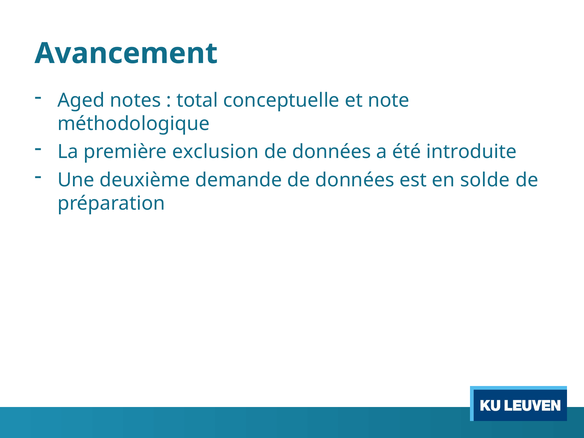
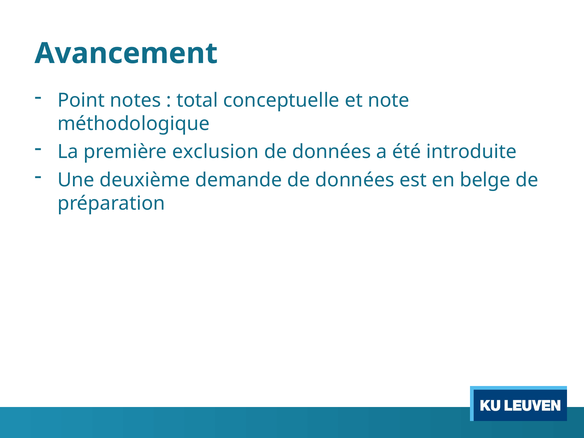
Aged: Aged -> Point (81, 101)
solde: solde -> belge (485, 180)
